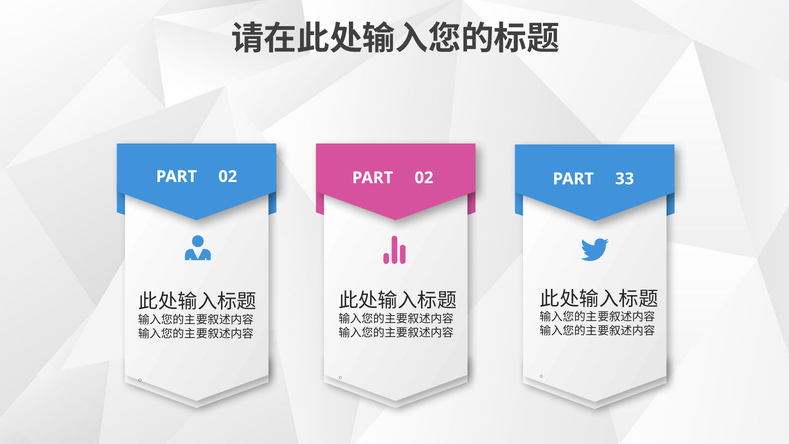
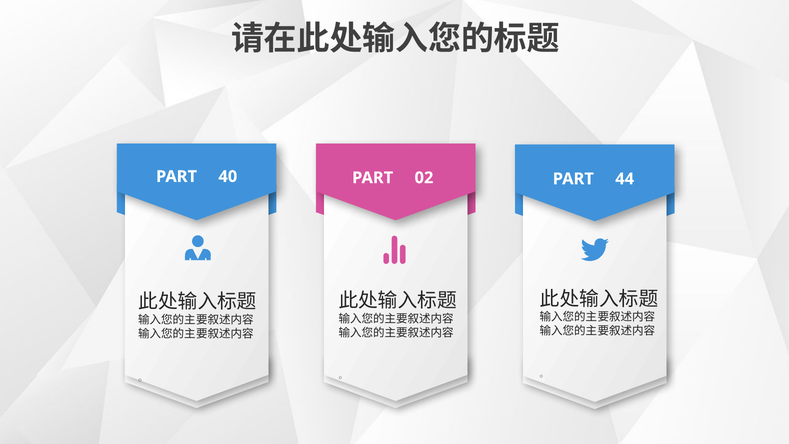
02: 02 -> 40 (228, 176)
33: 33 -> 44 (625, 179)
